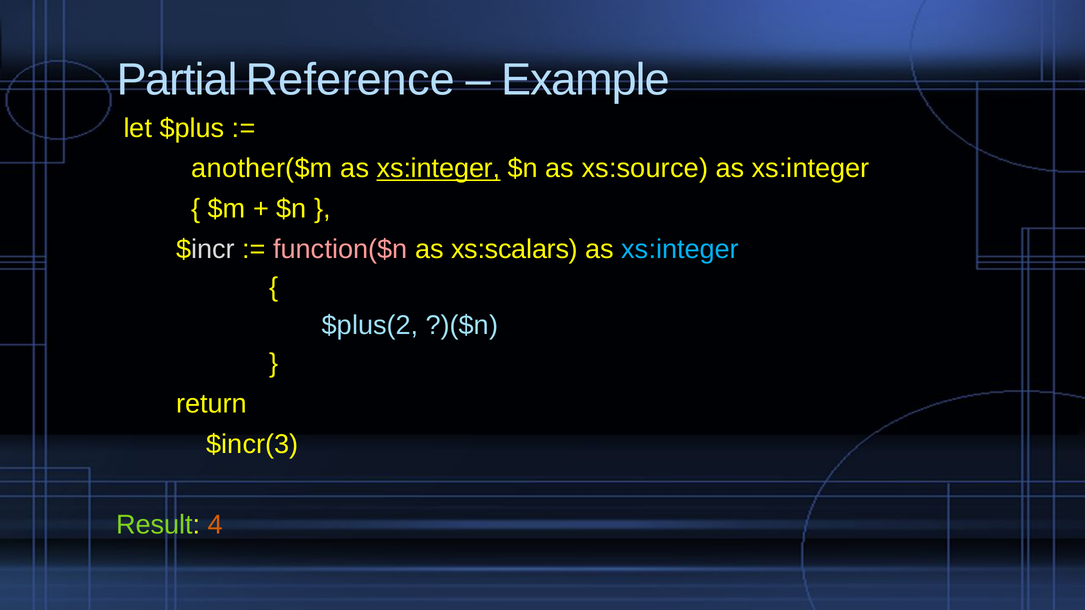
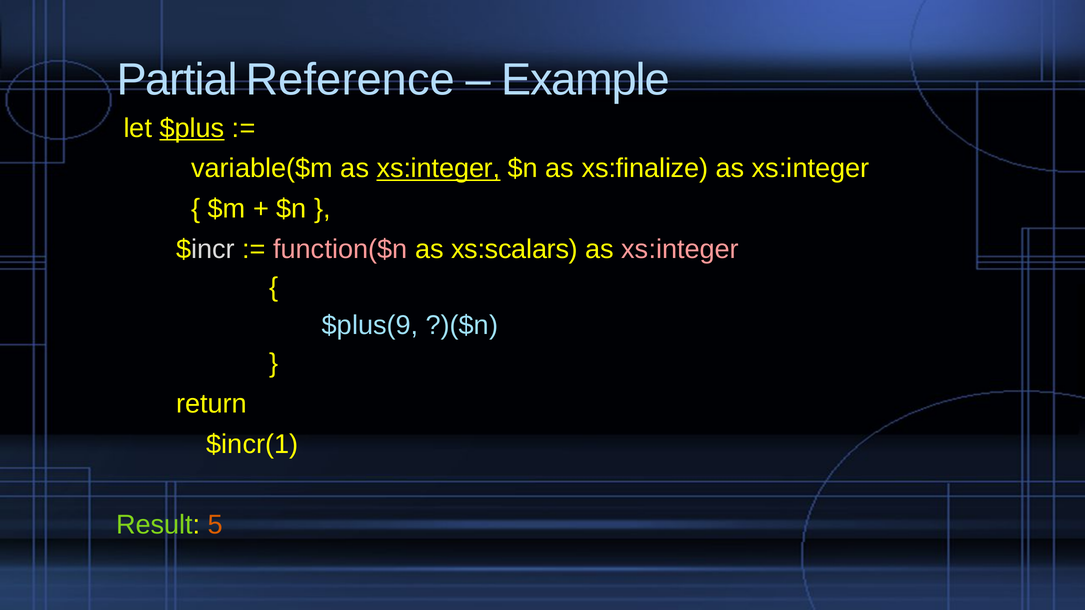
$plus underline: none -> present (192, 128)
another($m: another($m -> variable($m (262, 169)
xs:source: xs:source -> xs:finalize (645, 169)
xs:integer colour: light blue -> pink (680, 250)
$plus(2: $plus(2 -> $plus(9 (370, 325)
$incr(3: $incr(3 -> $incr(1 (252, 444)
4: 4 -> 5 (215, 525)
